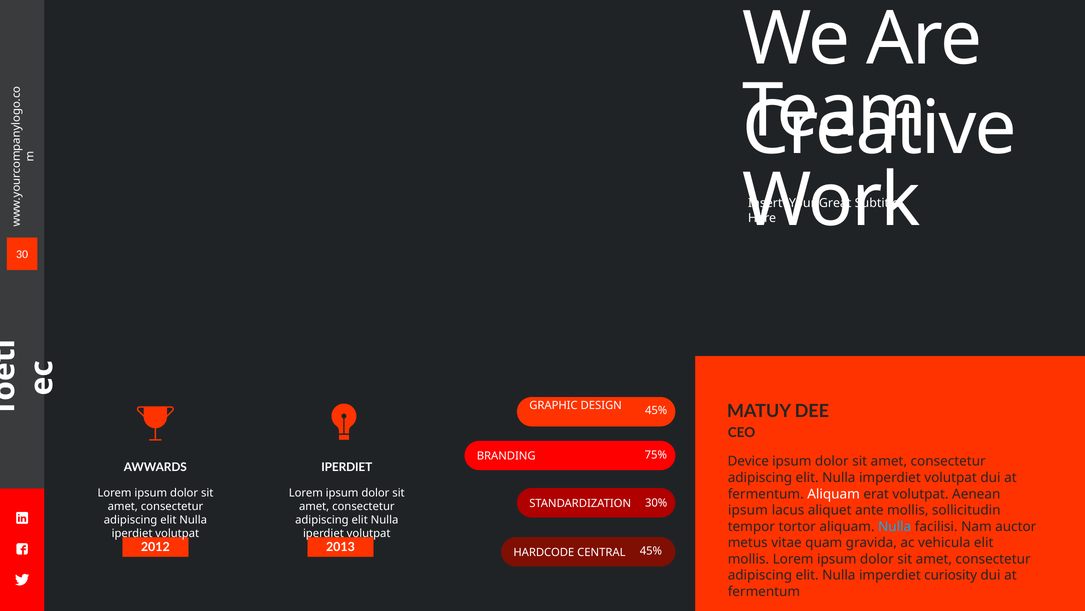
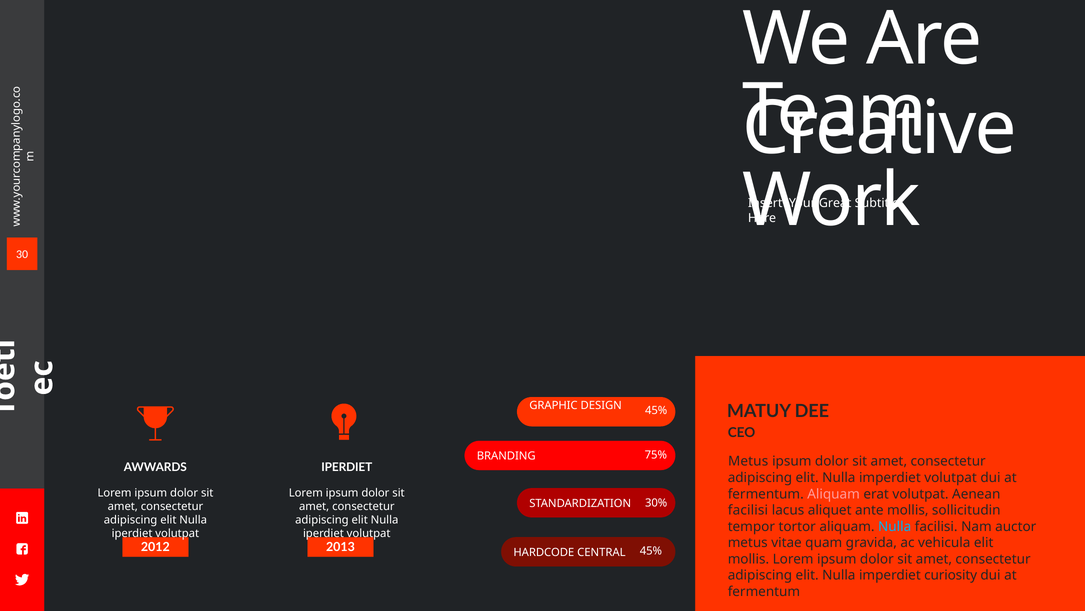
Device: Device -> Metus (748, 461)
Aliquam colour: white -> pink (834, 493)
ipsum: ipsum -> facilisi (748, 510)
